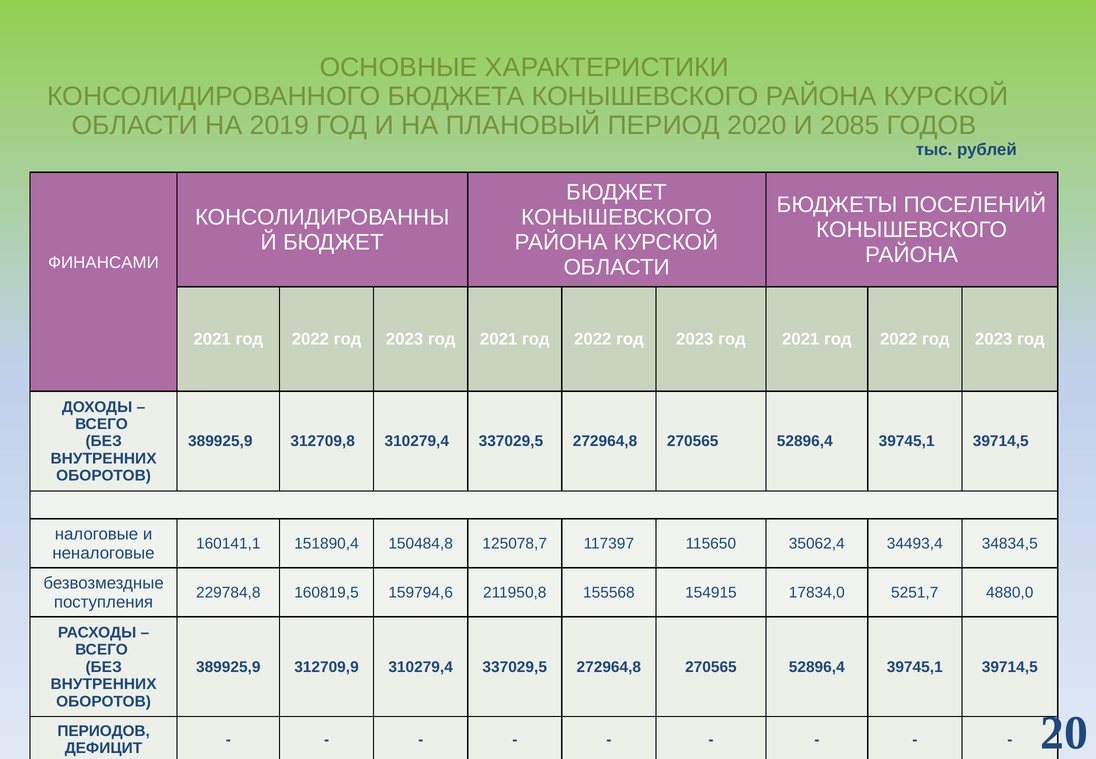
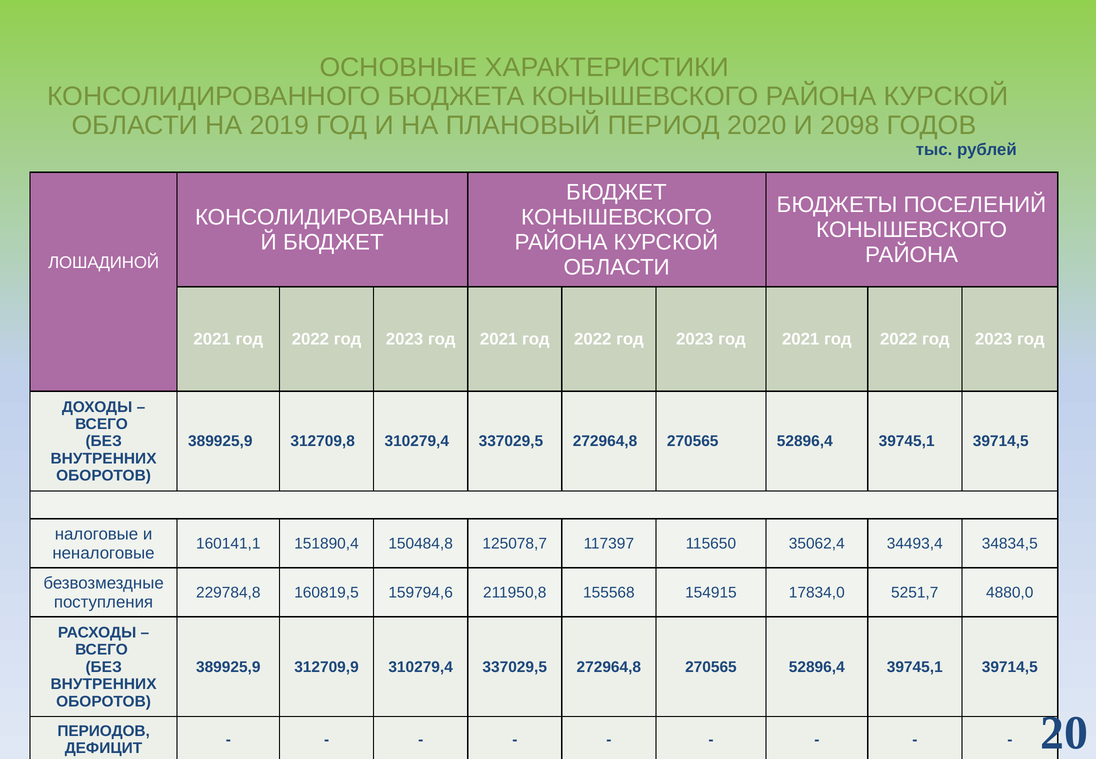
2085: 2085 -> 2098 (850, 125)
ФИНАНСАМИ: ФИНАНСАМИ -> ЛОШАДИНОЙ (104, 262)
